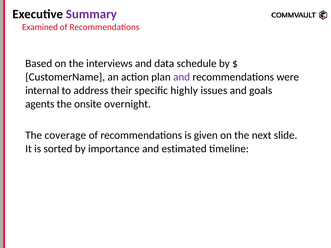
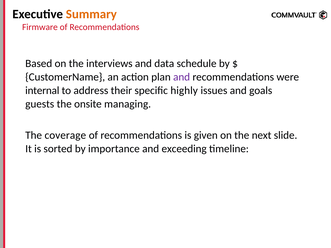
Summary colour: purple -> orange (91, 14)
Examined: Examined -> Firmware (40, 27)
agents: agents -> guests (40, 104)
overnight: overnight -> managing (128, 104)
estimated: estimated -> exceeding (184, 149)
